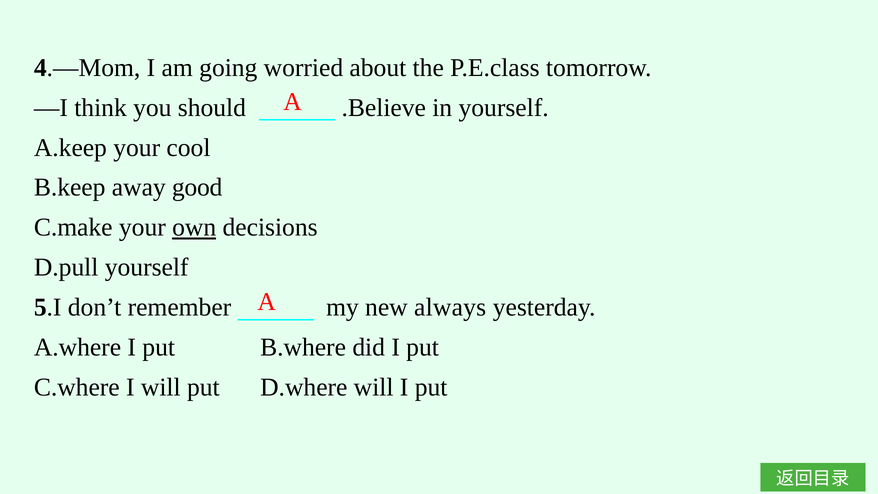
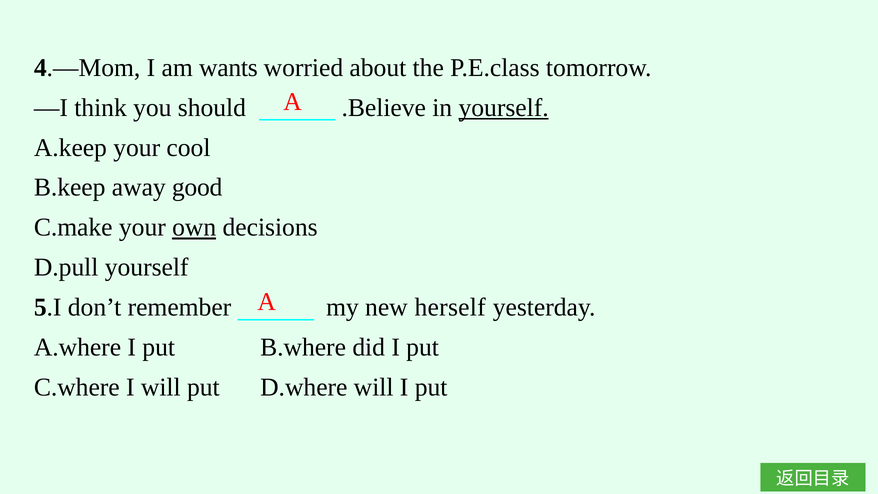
going: going -> wants (228, 68)
yourself underline: none -> present (504, 108)
always: always -> herself (450, 307)
